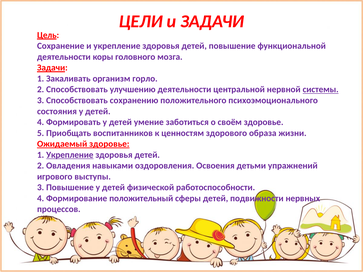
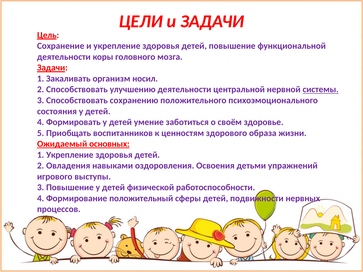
горло: горло -> носил (145, 79)
Ожидаемый здоровье: здоровье -> основных (109, 144)
Укрепление underline: present -> none (70, 155)
